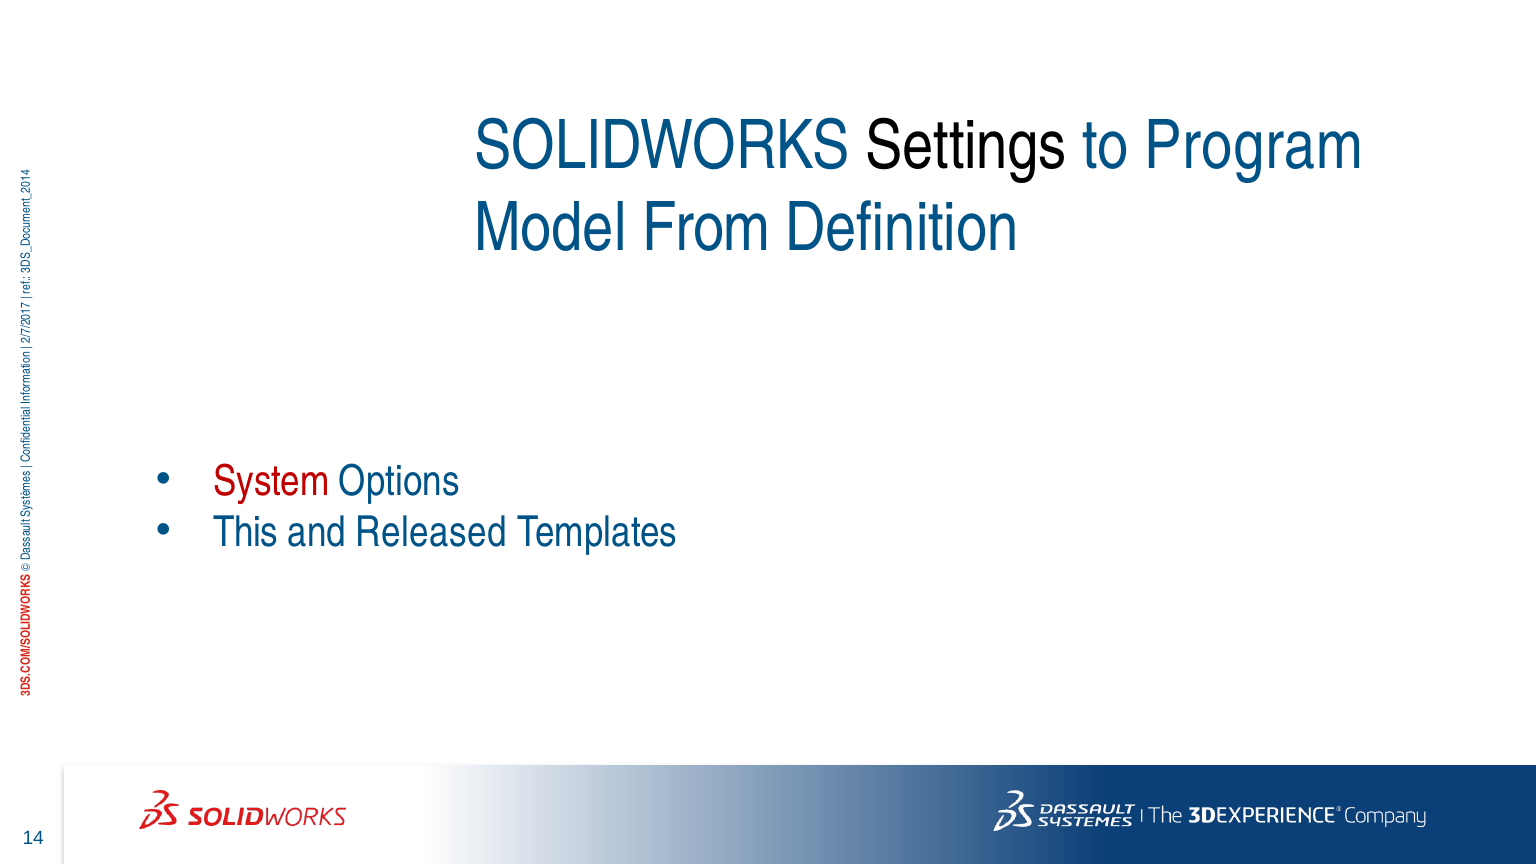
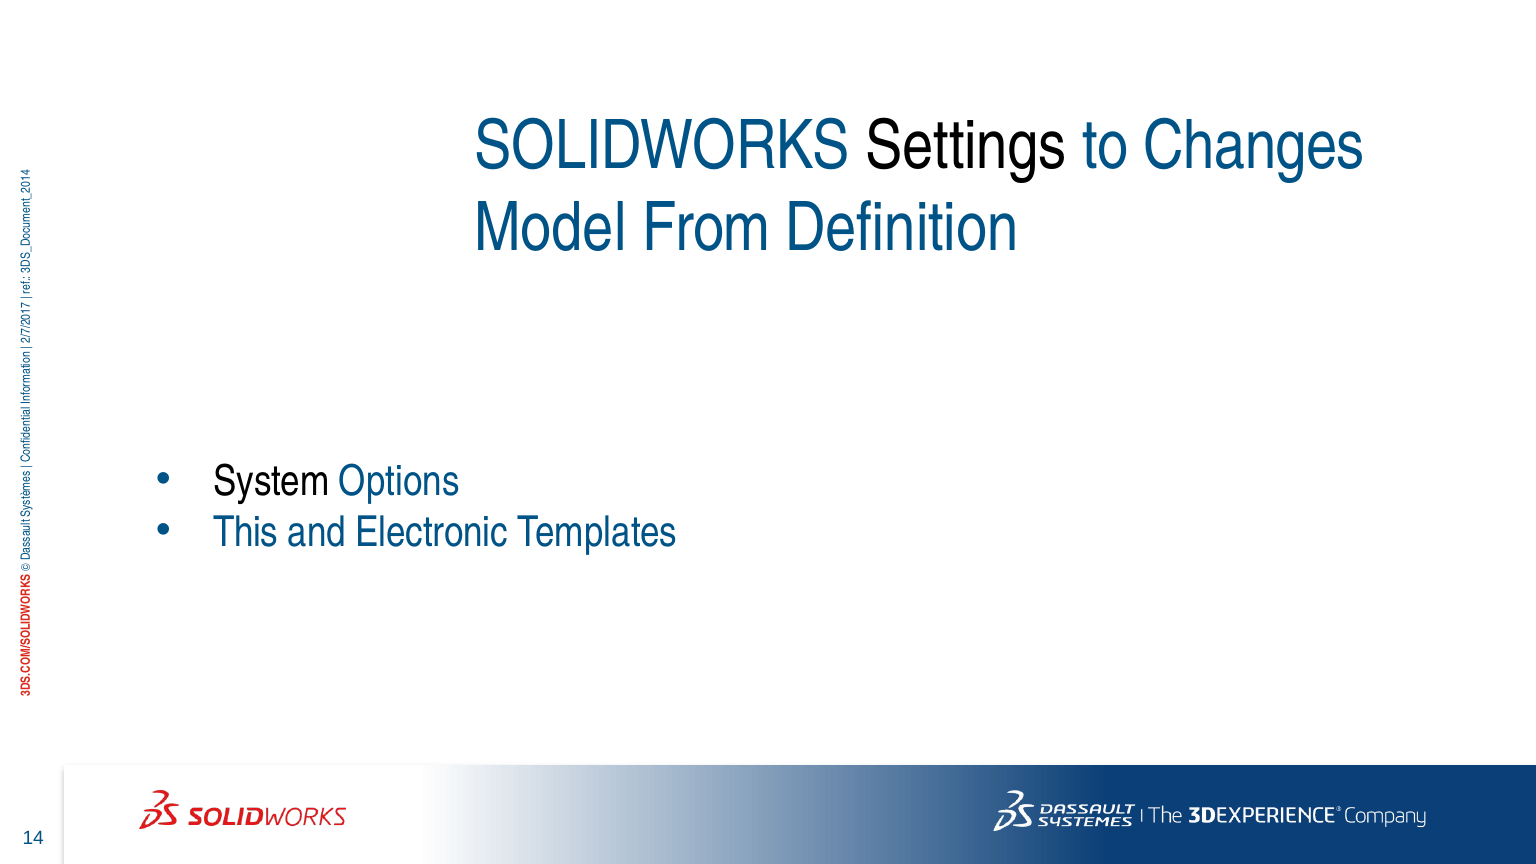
Program: Program -> Changes (1254, 146)
System colour: red -> black (271, 481)
Released: Released -> Electronic (432, 532)
